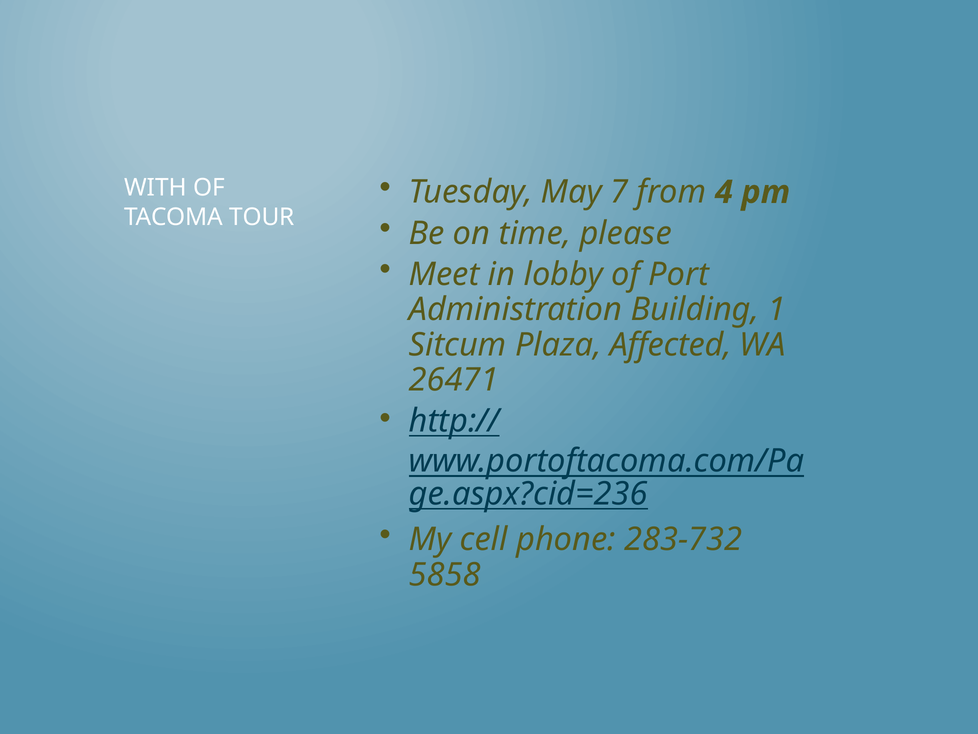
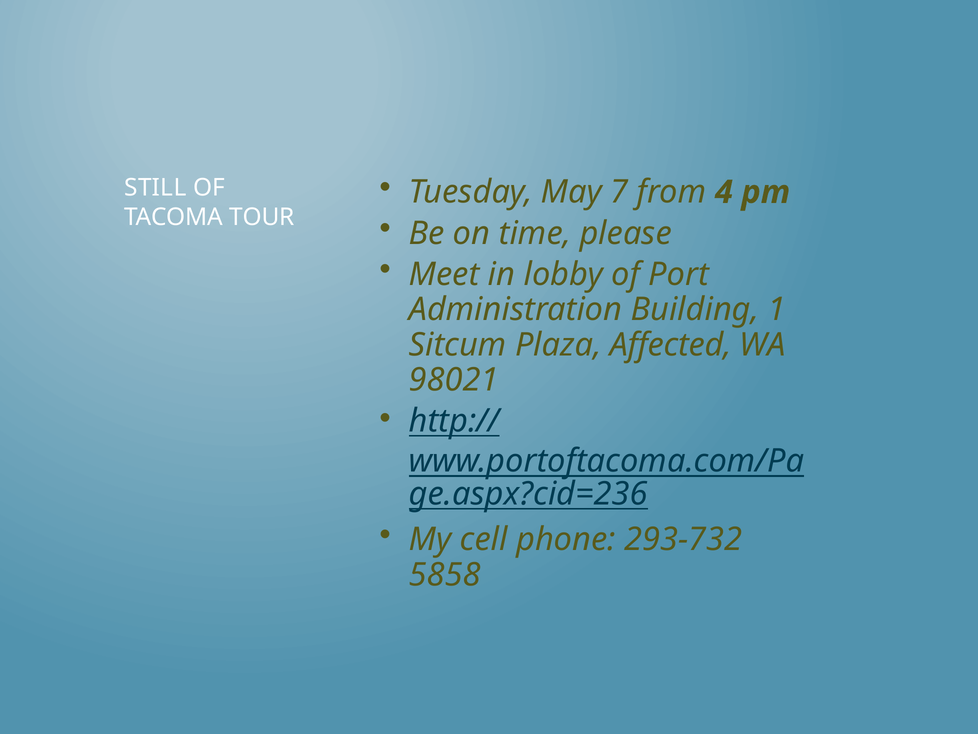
WITH: WITH -> STILL (155, 188)
26471: 26471 -> 98021 (454, 380)
283-732: 283-732 -> 293-732 (683, 539)
